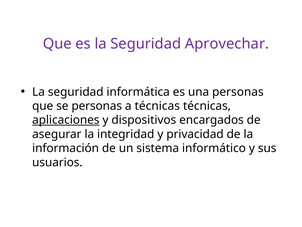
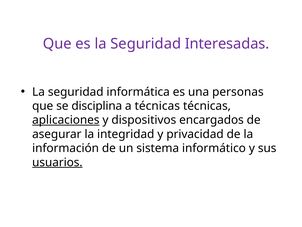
Aprovechar: Aprovechar -> Interesadas (227, 44)
se personas: personas -> disciplina (97, 106)
usuarios underline: none -> present (57, 162)
